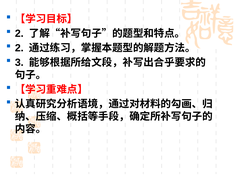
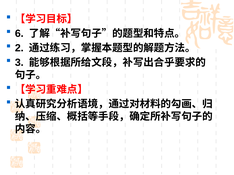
2: 2 -> 6 (19, 34)
